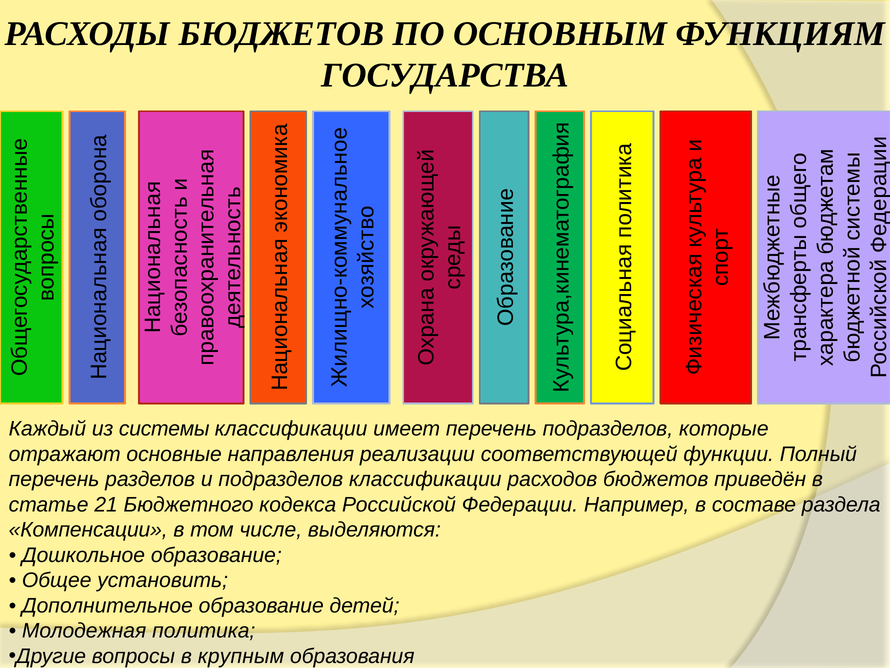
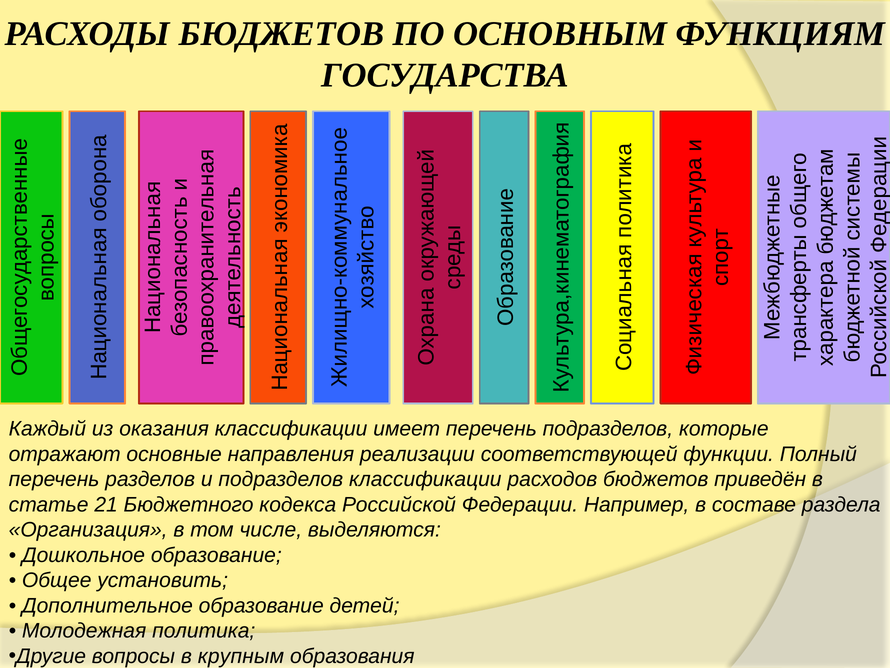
системы: системы -> оказания (164, 429)
Компенсации: Компенсации -> Организация (88, 530)
